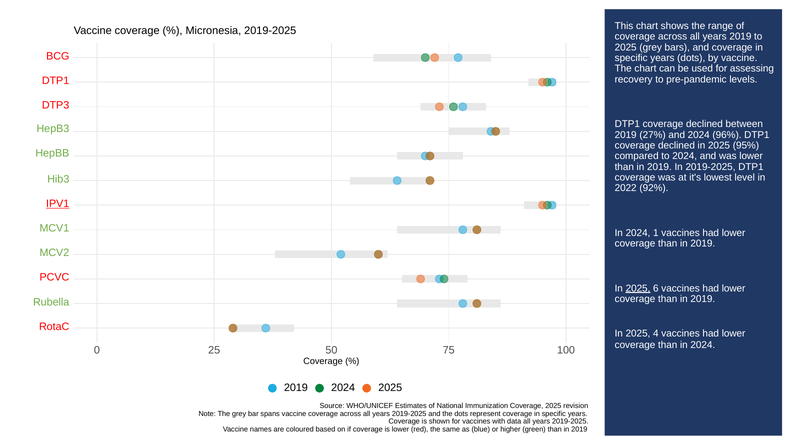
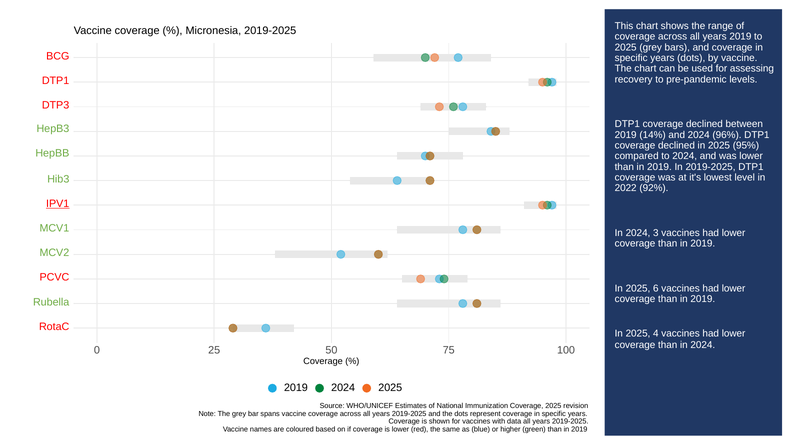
27%: 27% -> 14% (653, 135)
1: 1 -> 3 (656, 233)
2025 underline: present -> none (638, 289)
